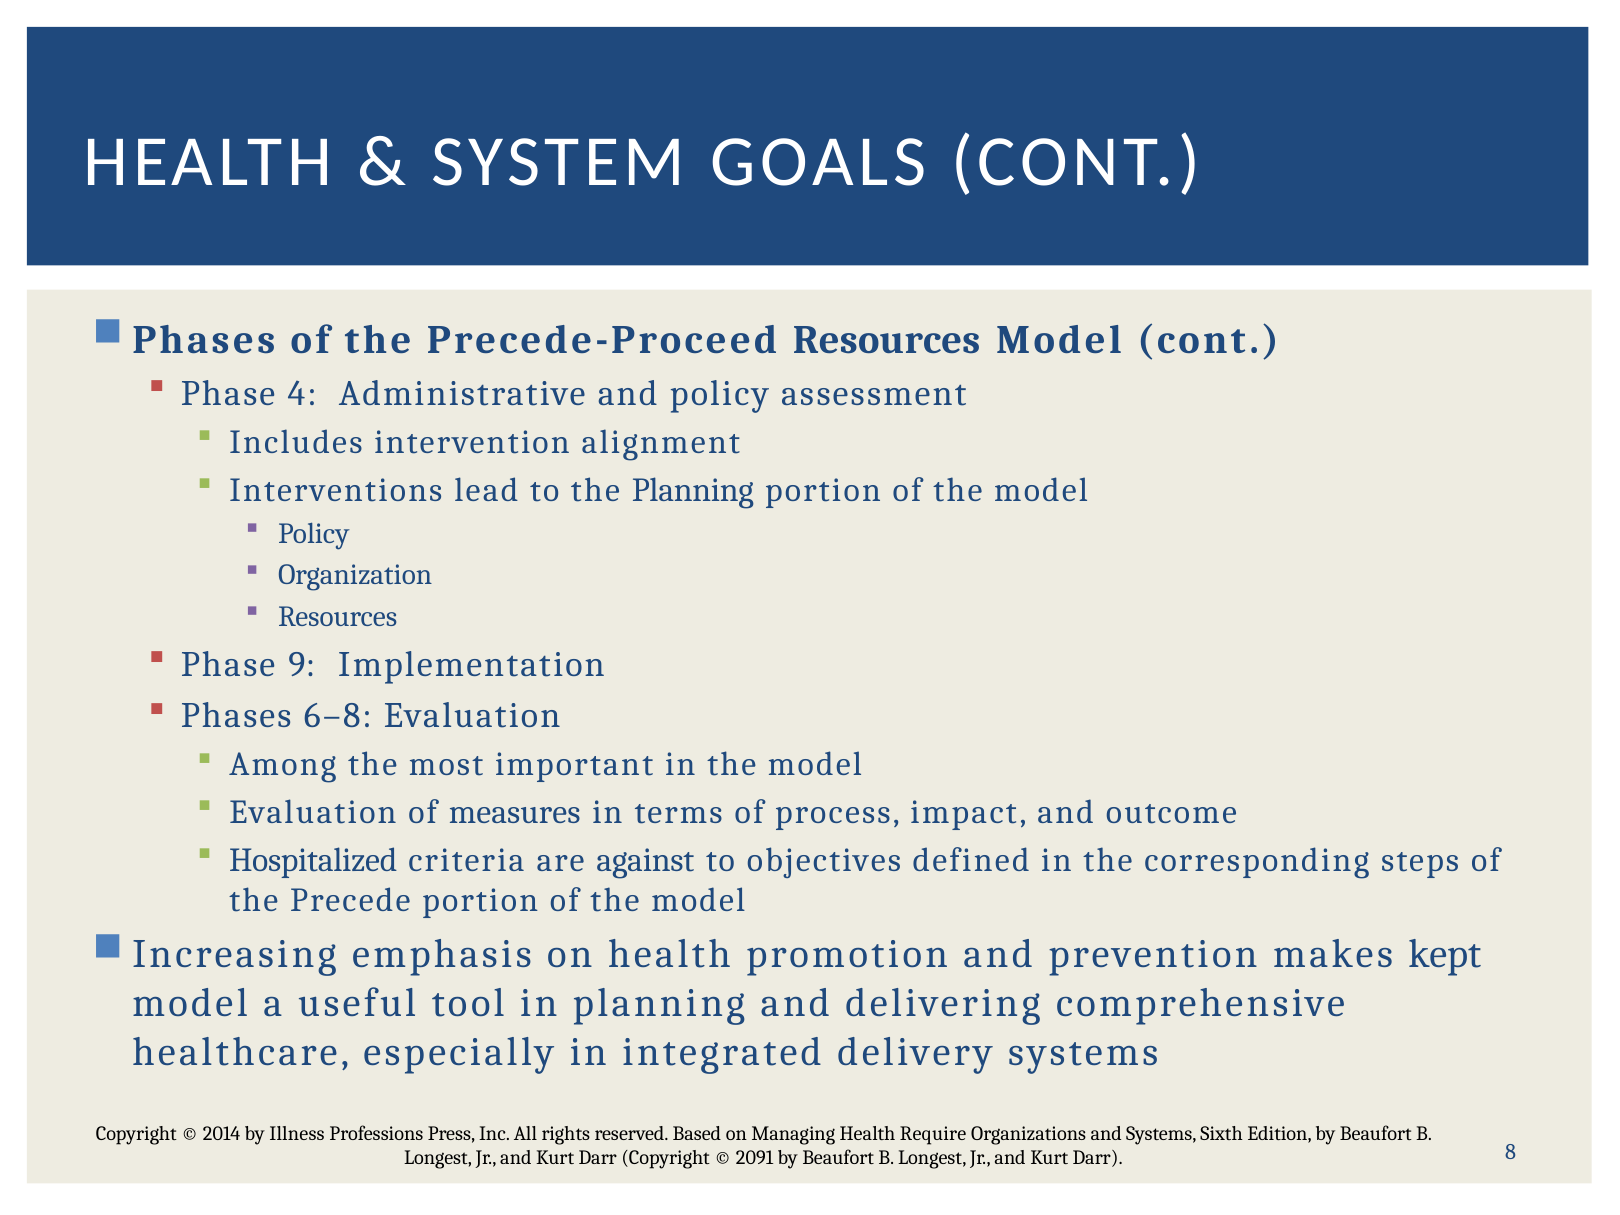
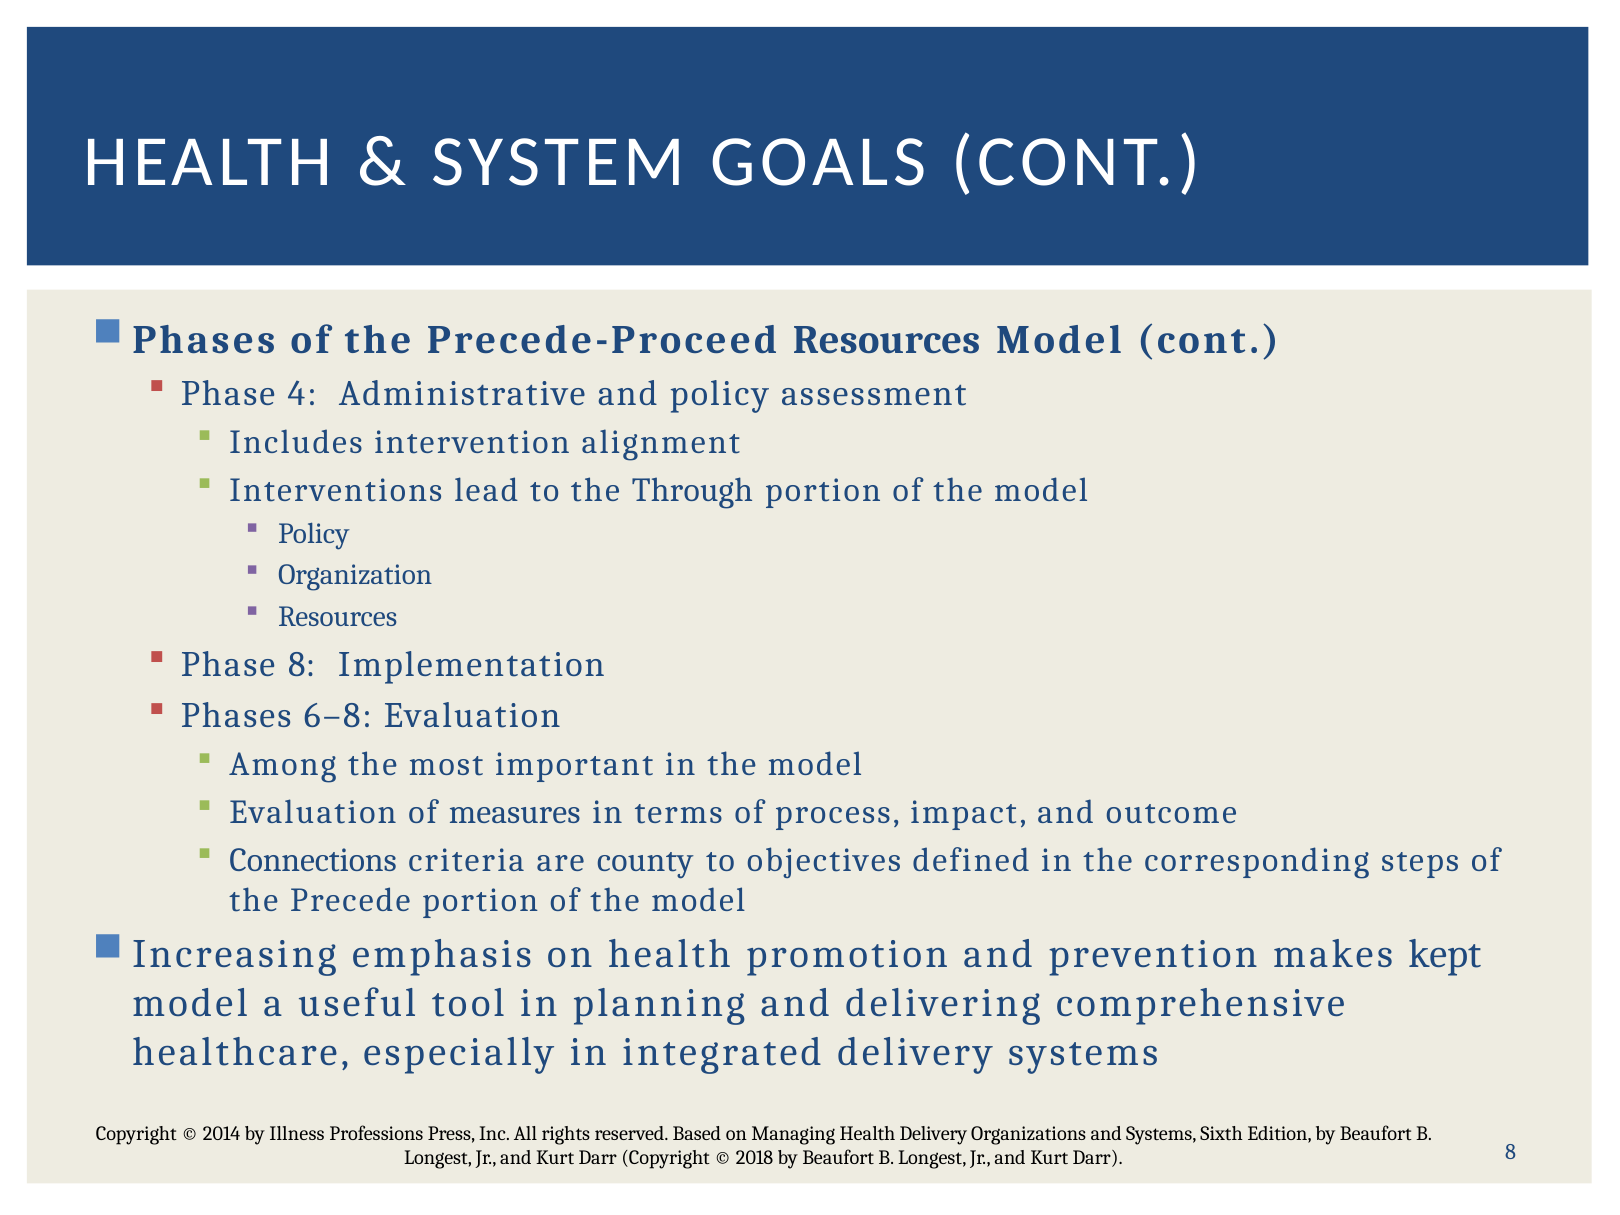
the Planning: Planning -> Through (693, 490)
Phase 9: 9 -> 8 (302, 665)
Hospitalized: Hospitalized -> Connections (313, 860)
against: against -> county (645, 860)
Health Require: Require -> Delivery (933, 1134)
2091: 2091 -> 2018 (755, 1158)
